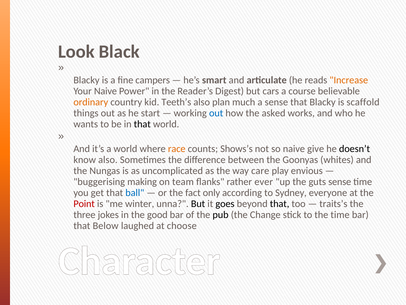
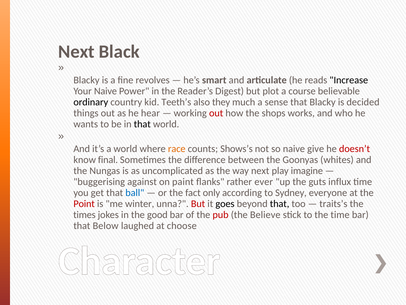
Look: Look -> Next (76, 52)
campers: campers -> revolves (153, 80)
Increase colour: orange -> black (349, 80)
cars: cars -> plot (271, 91)
ordinary colour: orange -> black (91, 102)
plan: plan -> they (221, 102)
scaffold: scaffold -> decided (363, 102)
start: start -> hear (150, 113)
out colour: blue -> red (216, 113)
asked: asked -> shops (274, 113)
doesn’t colour: black -> red (355, 149)
know also: also -> final (108, 160)
way care: care -> next (260, 171)
envious: envious -> imagine (307, 171)
making: making -> against (142, 181)
team: team -> paint (183, 181)
guts sense: sense -> influx (340, 181)
But colour: black -> red (198, 203)
three: three -> times (84, 214)
pub colour: black -> red (221, 214)
Change: Change -> Believe (265, 214)
